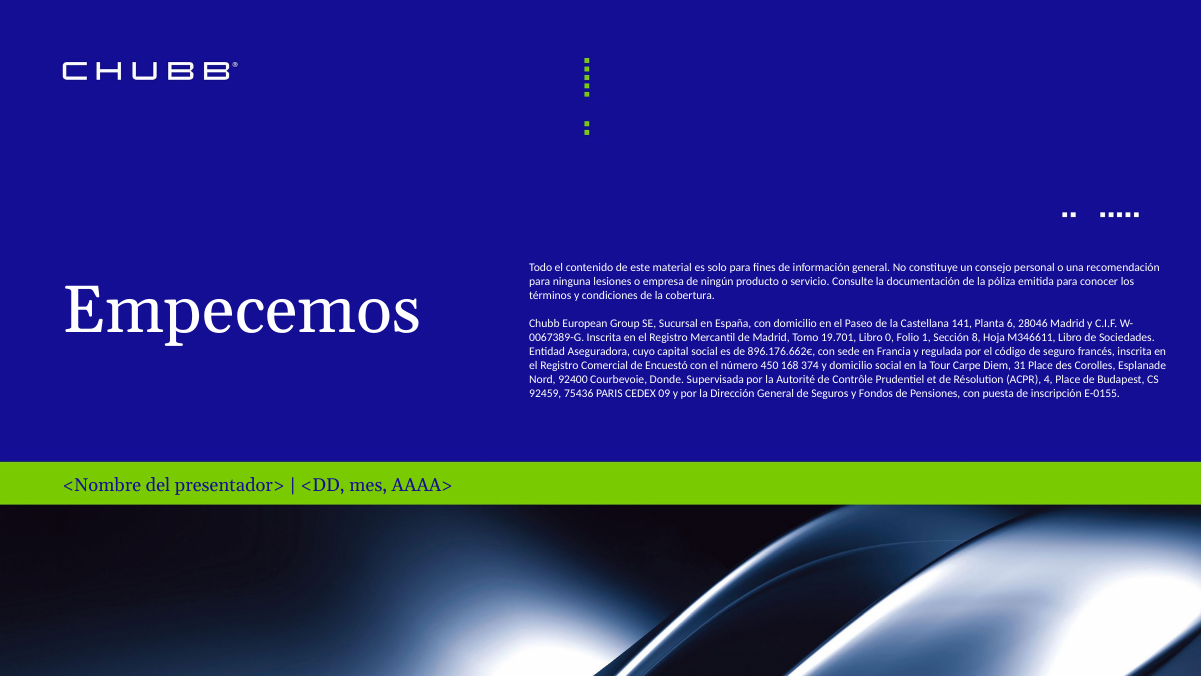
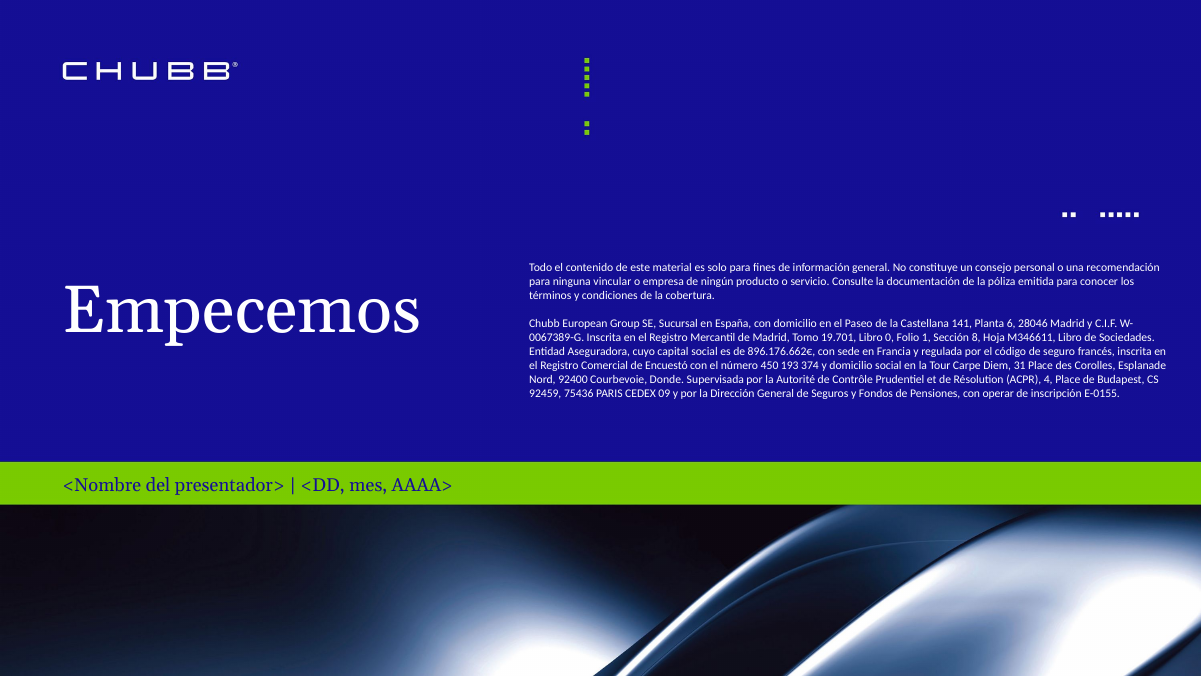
lesiones: lesiones -> vincular (612, 282)
168: 168 -> 193 (790, 366)
puesta: puesta -> operar (998, 394)
